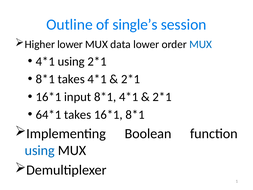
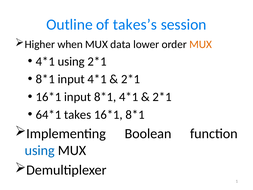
single’s: single’s -> takes’s (135, 24)
Higher lower: lower -> when (70, 44)
MUX colour: blue -> orange (201, 44)
takes: takes -> input (71, 79)
